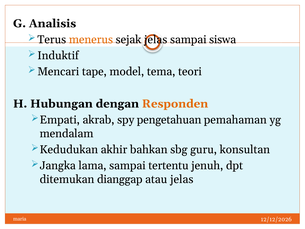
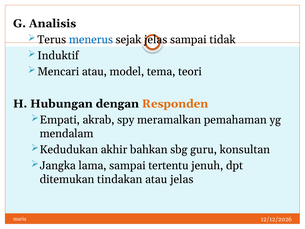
menerus colour: orange -> blue (91, 40)
siswa: siswa -> tidak (223, 40)
Mencari tape: tape -> atau (94, 72)
pengetahuan: pengetahuan -> meramalkan (169, 120)
dianggap: dianggap -> tindakan (120, 179)
